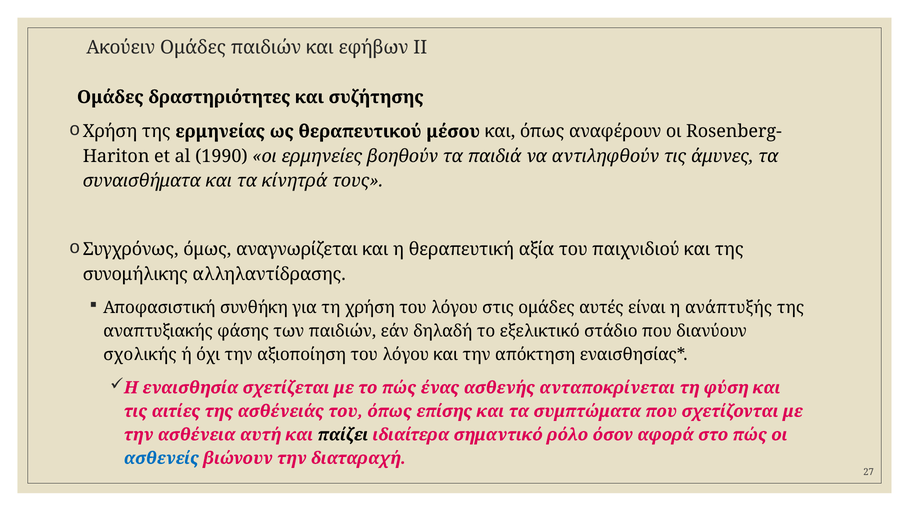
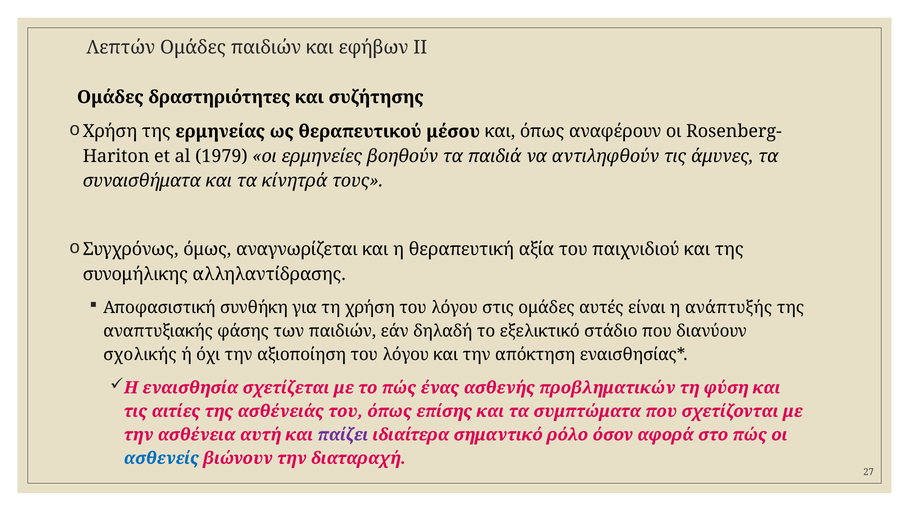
Ακούειν: Ακούειν -> Λεπτών (121, 48)
1990: 1990 -> 1979 (221, 156)
ανταποκρίνεται: ανταποκρίνεται -> προβληματικών (607, 388)
παίζει colour: black -> purple (343, 435)
